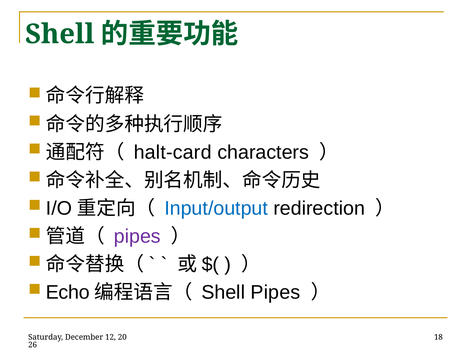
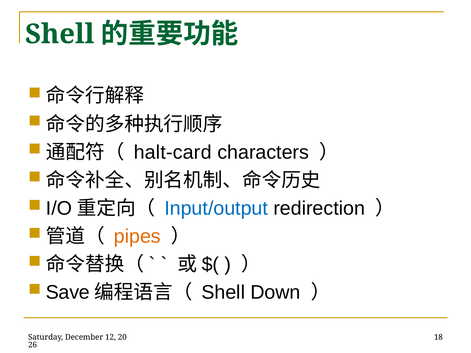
pipes colour: purple -> orange (137, 237)
Echo: Echo -> Save (68, 293)
Shell Pipes: Pipes -> Down (276, 293)
